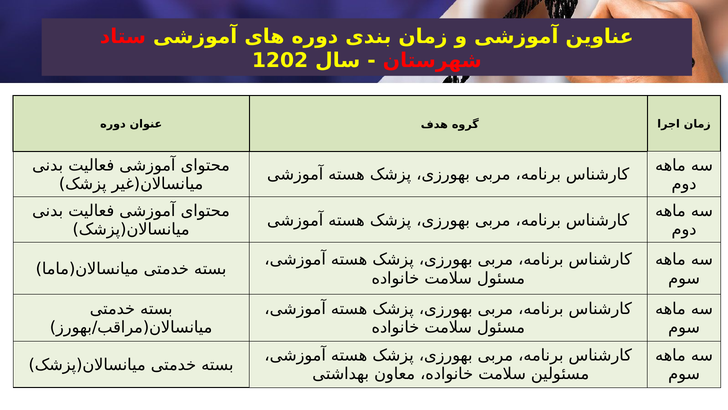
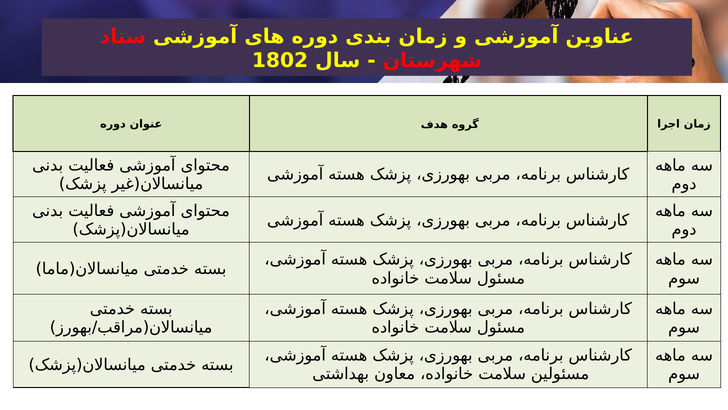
1202: 1202 -> 1802 (280, 61)
